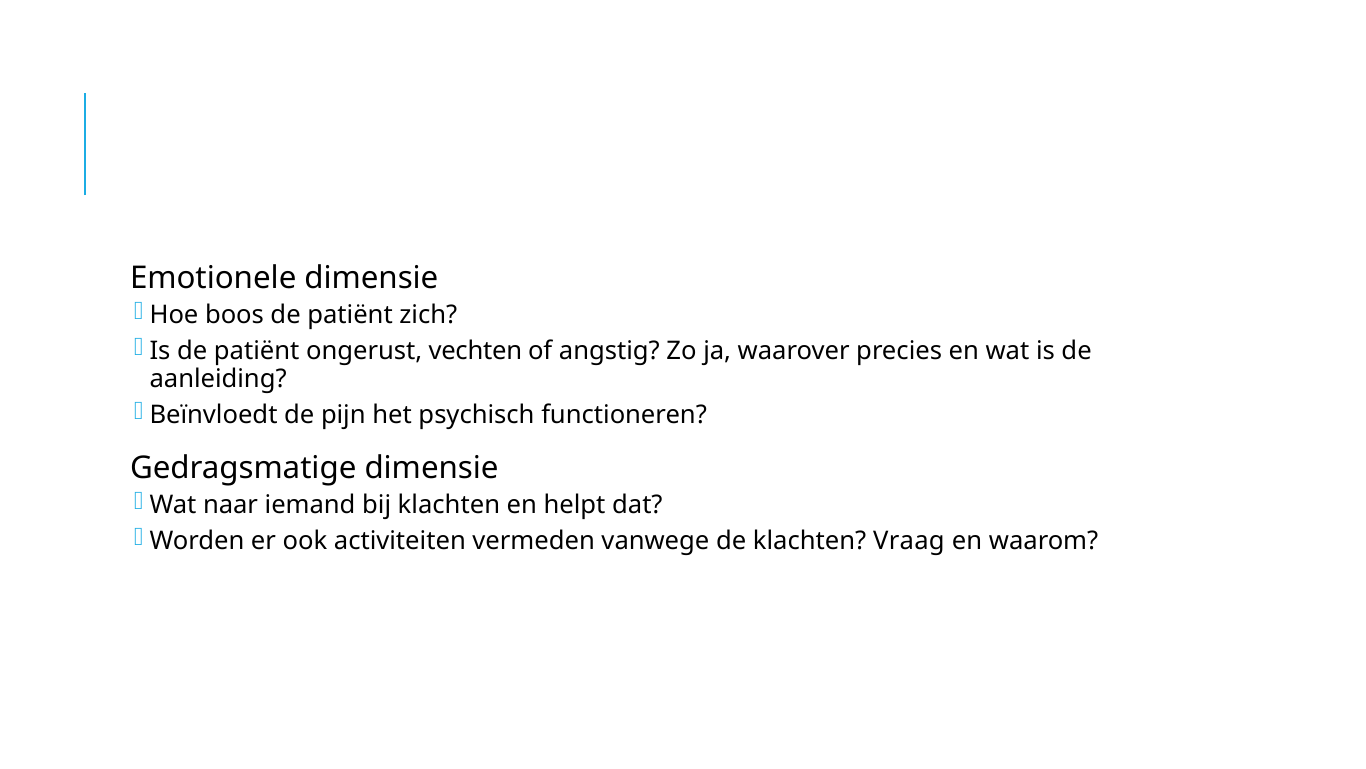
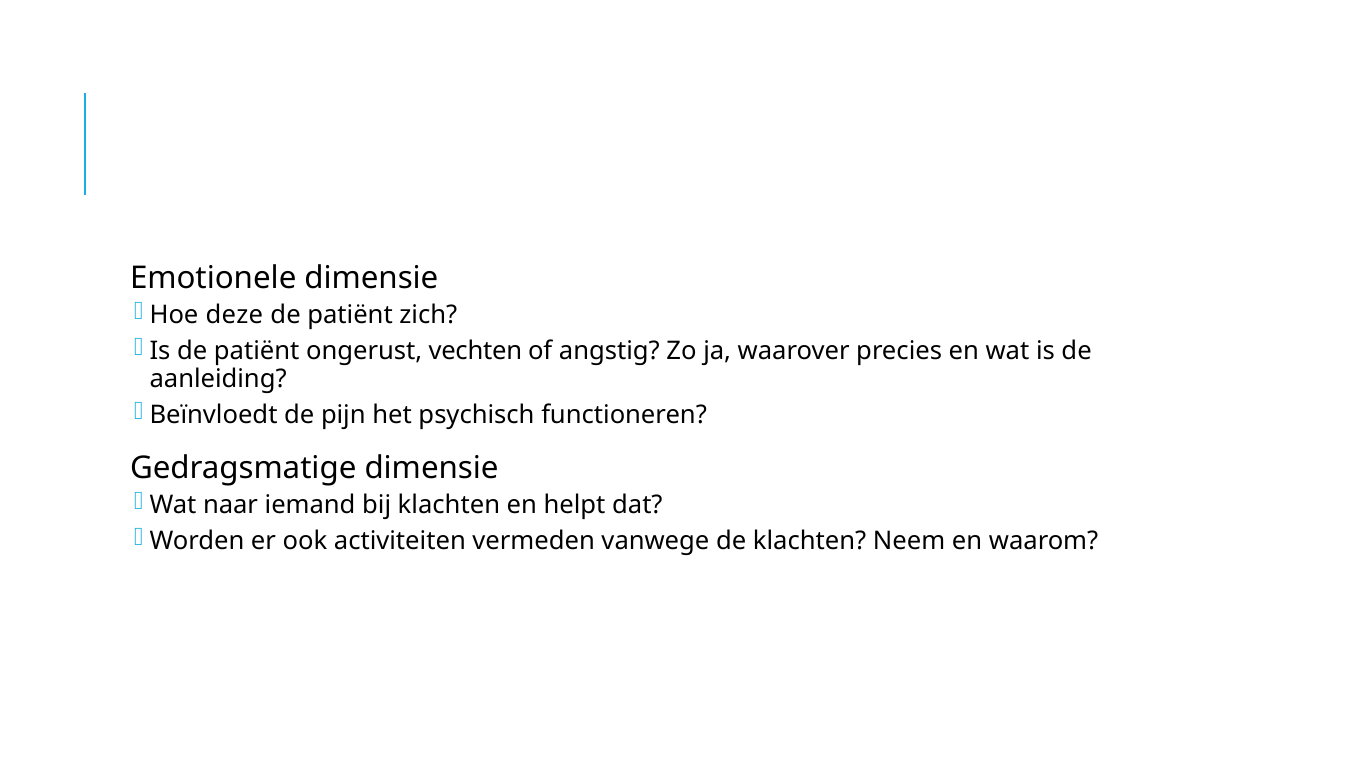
boos: boos -> deze (234, 314)
Vraag: Vraag -> Neem (909, 541)
